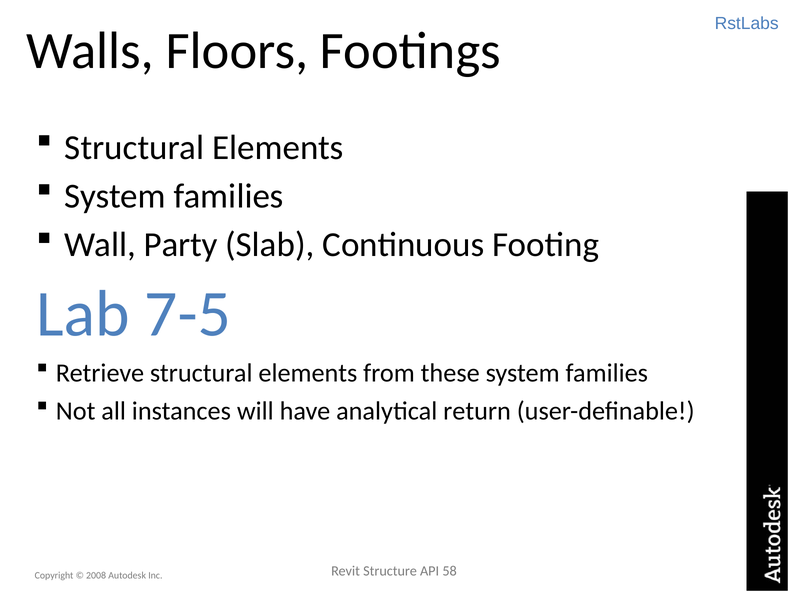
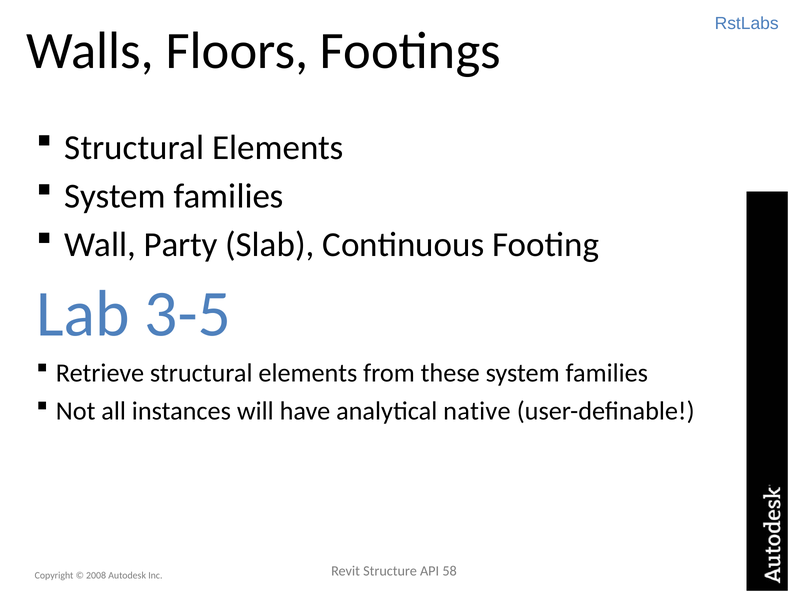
7-5: 7-5 -> 3-5 (188, 314)
return: return -> native (477, 411)
